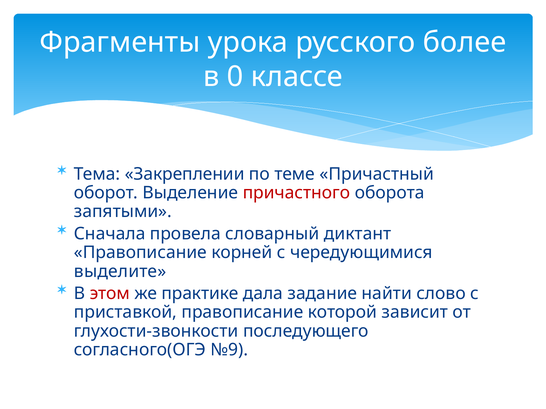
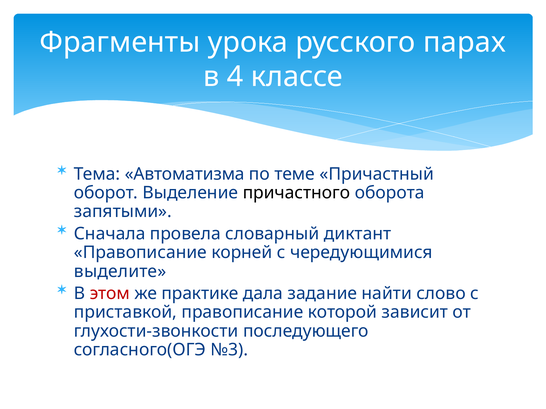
более: более -> парах (464, 42)
0: 0 -> 4 (235, 77)
Закреплении: Закреплении -> Автоматизма (185, 174)
причастного colour: red -> black (296, 193)
№9: №9 -> №3 (229, 350)
